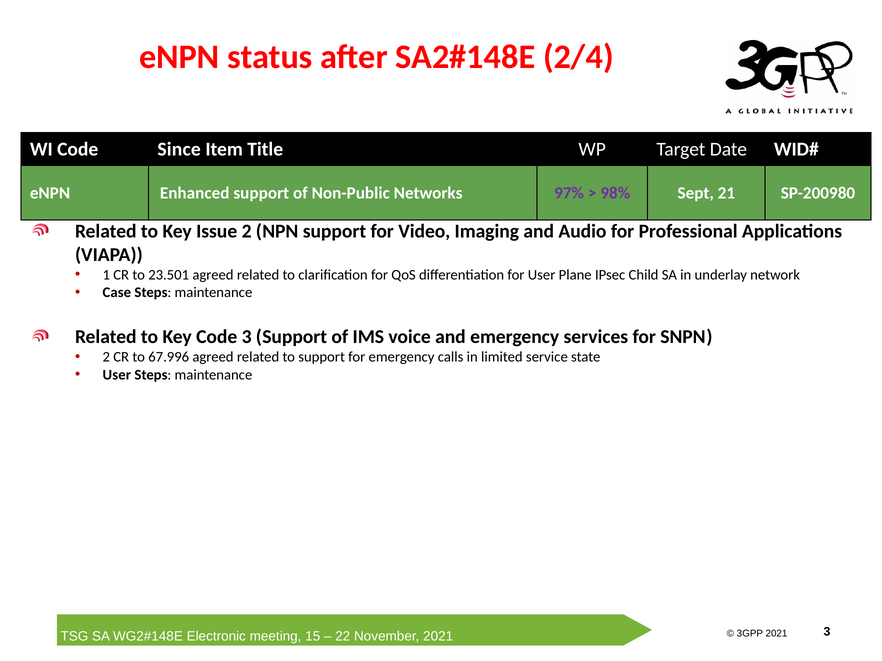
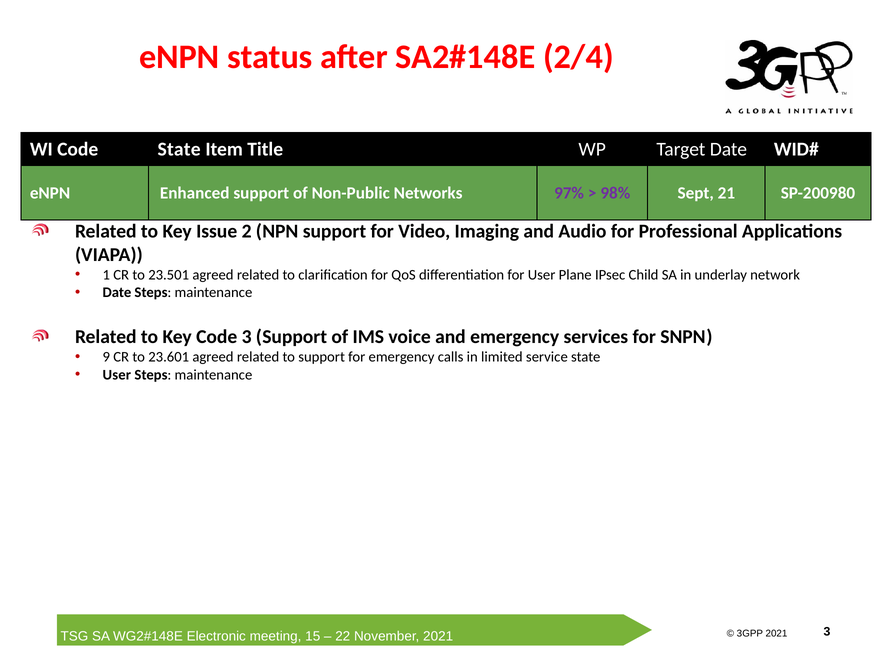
Code Since: Since -> State (179, 149)
Case: Case -> Date (117, 293)
2: 2 -> 9 (106, 357)
67.996: 67.996 -> 23.601 (169, 357)
